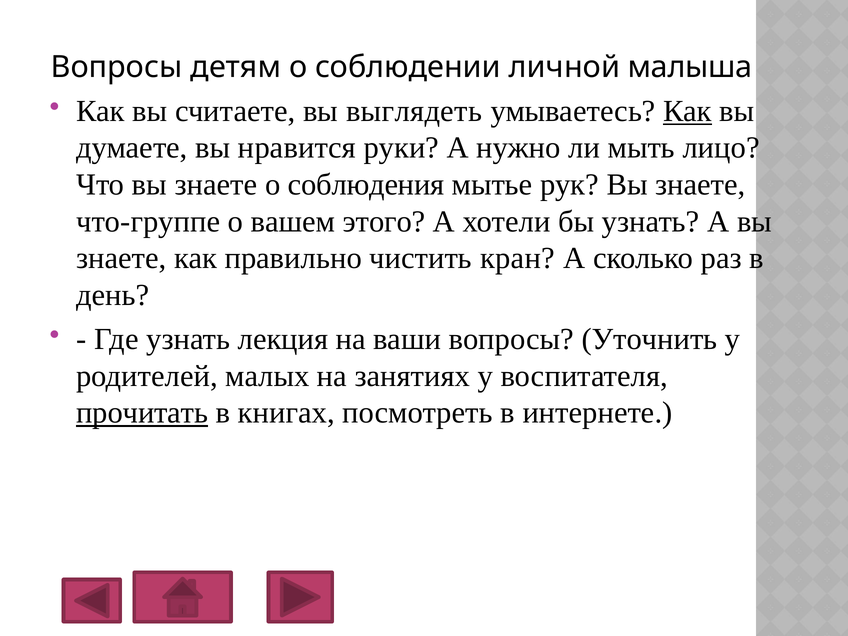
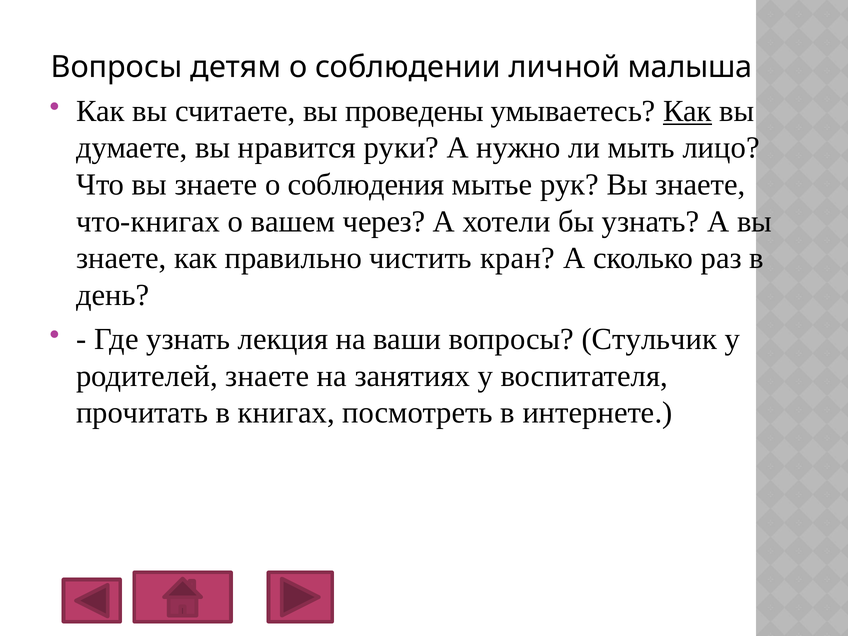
выглядеть: выглядеть -> проведены (414, 111)
что-группе: что-группе -> что-книгах (148, 222)
этого: этого -> через (384, 222)
Уточнить: Уточнить -> Стульчик (649, 339)
родителей малых: малых -> знаете (267, 376)
прочитать underline: present -> none (142, 413)
